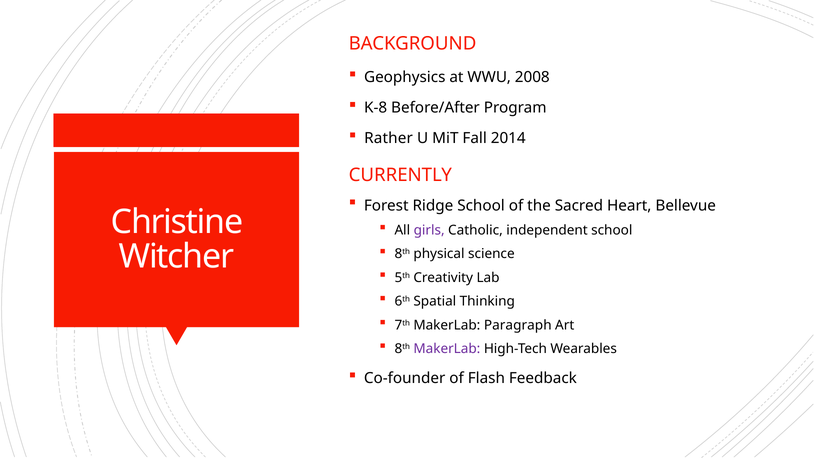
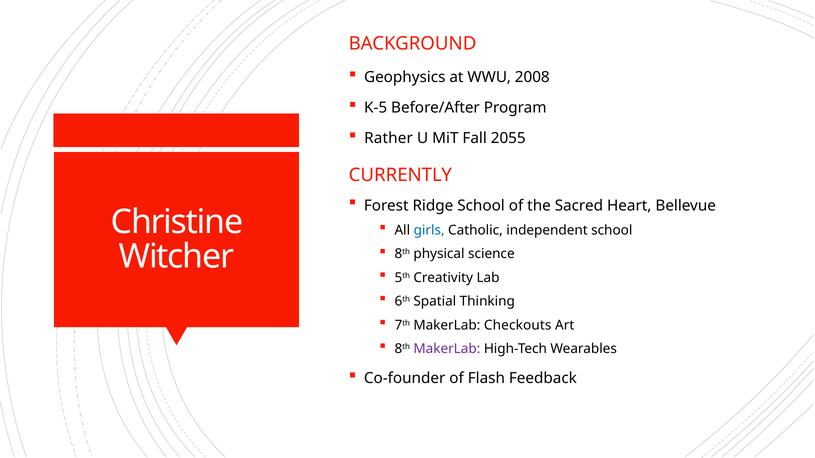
K-8: K-8 -> K-5 (376, 108)
2014: 2014 -> 2055 (508, 138)
girls colour: purple -> blue (429, 230)
Paragraph: Paragraph -> Checkouts (518, 325)
